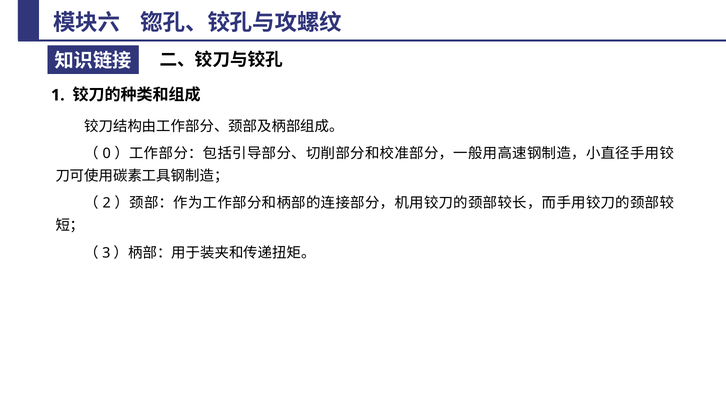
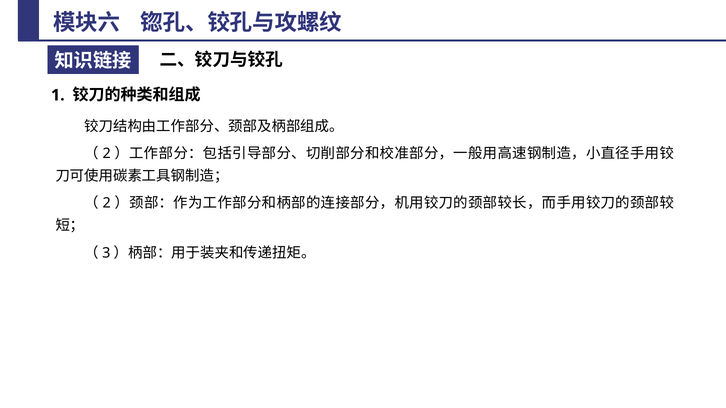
0: 0 -> 2 (107, 154)
